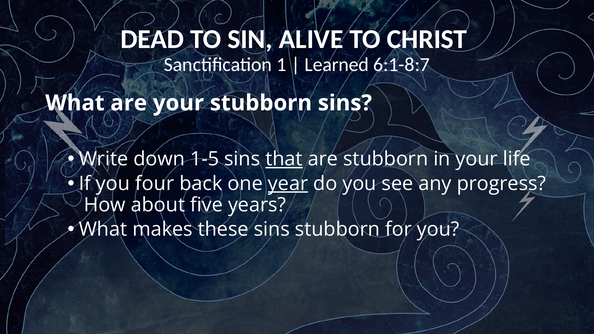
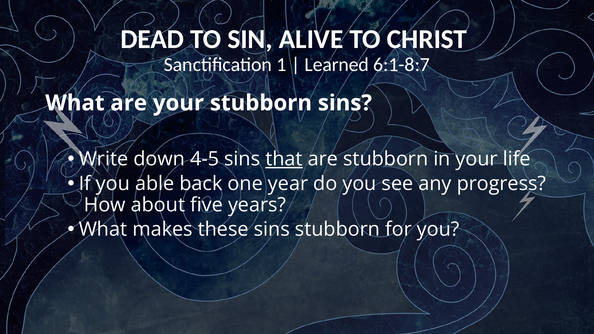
1-5: 1-5 -> 4-5 (205, 159)
four: four -> able (155, 184)
year underline: present -> none (288, 184)
